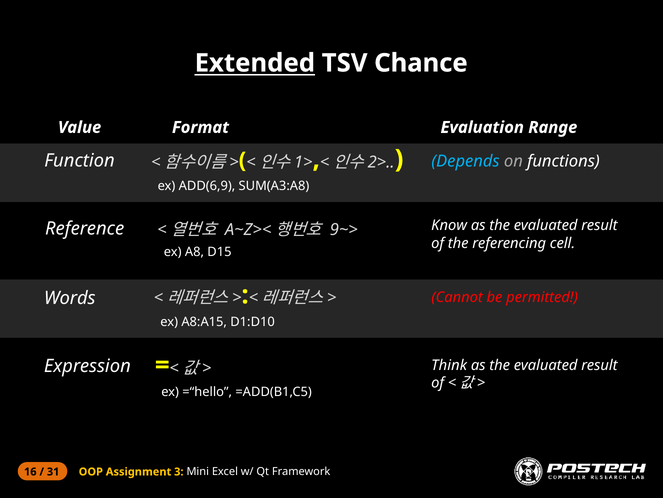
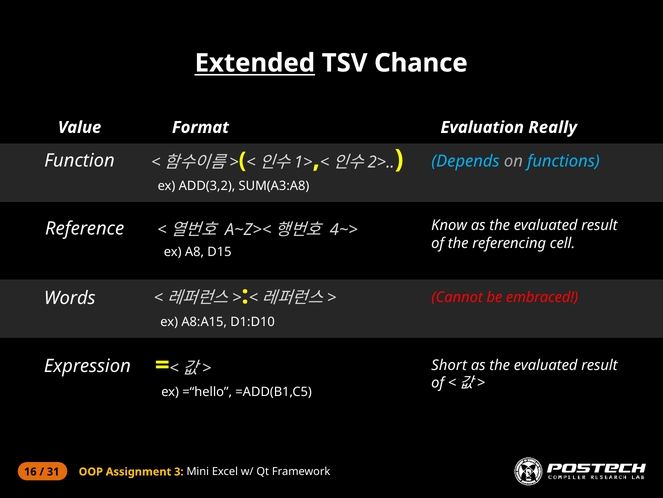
Range: Range -> Really (553, 127)
functions colour: white -> light blue (563, 161)
ADD(6,9: ADD(6,9 -> ADD(3,2 (207, 186)
9~>: 9~> -> 4~> (344, 229)
permitted: permitted -> embraced (542, 297)
Think: Think -> Short (449, 365)
